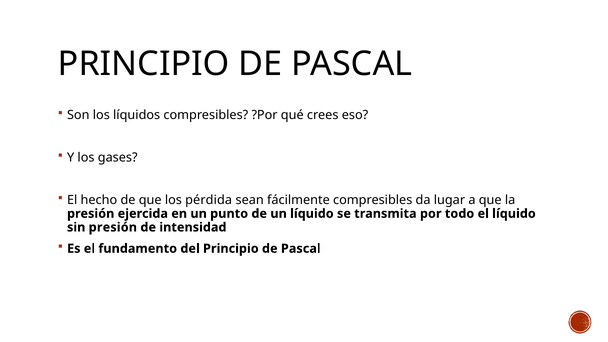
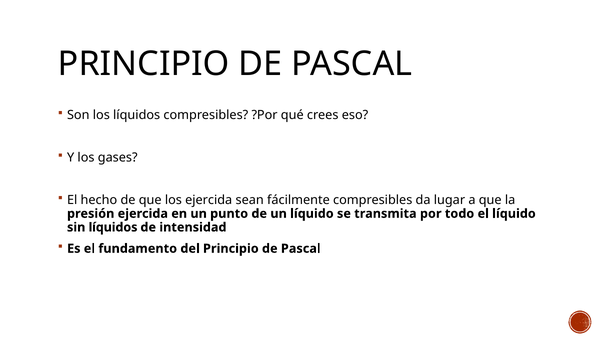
los pérdida: pérdida -> ejercida (209, 200)
sin presión: presión -> líquidos (113, 227)
